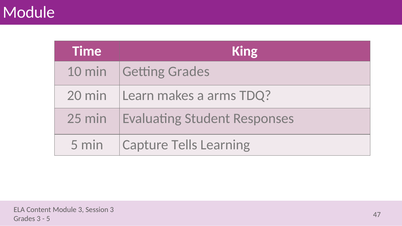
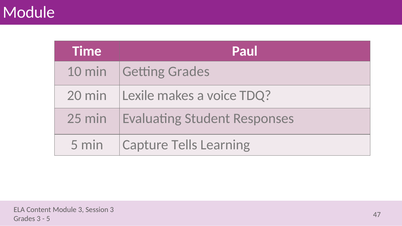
King: King -> Paul (245, 51)
Learn: Learn -> Lexile (138, 95)
arms: arms -> voice (222, 95)
